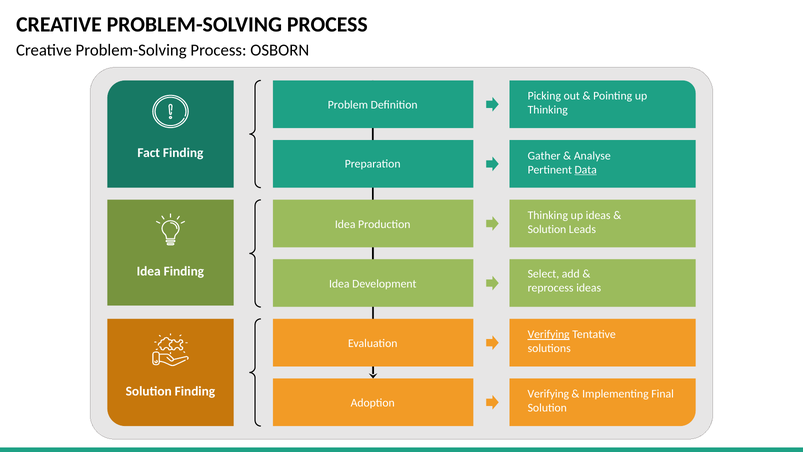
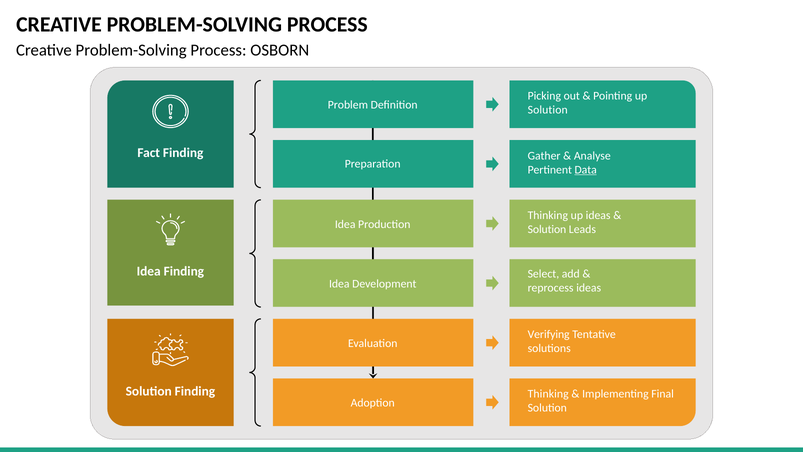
Thinking: Thinking -> Solution (548, 110)
Verifying underline: present -> none (549, 334)
Verifying: Verifying -> Thinking (548, 394)
